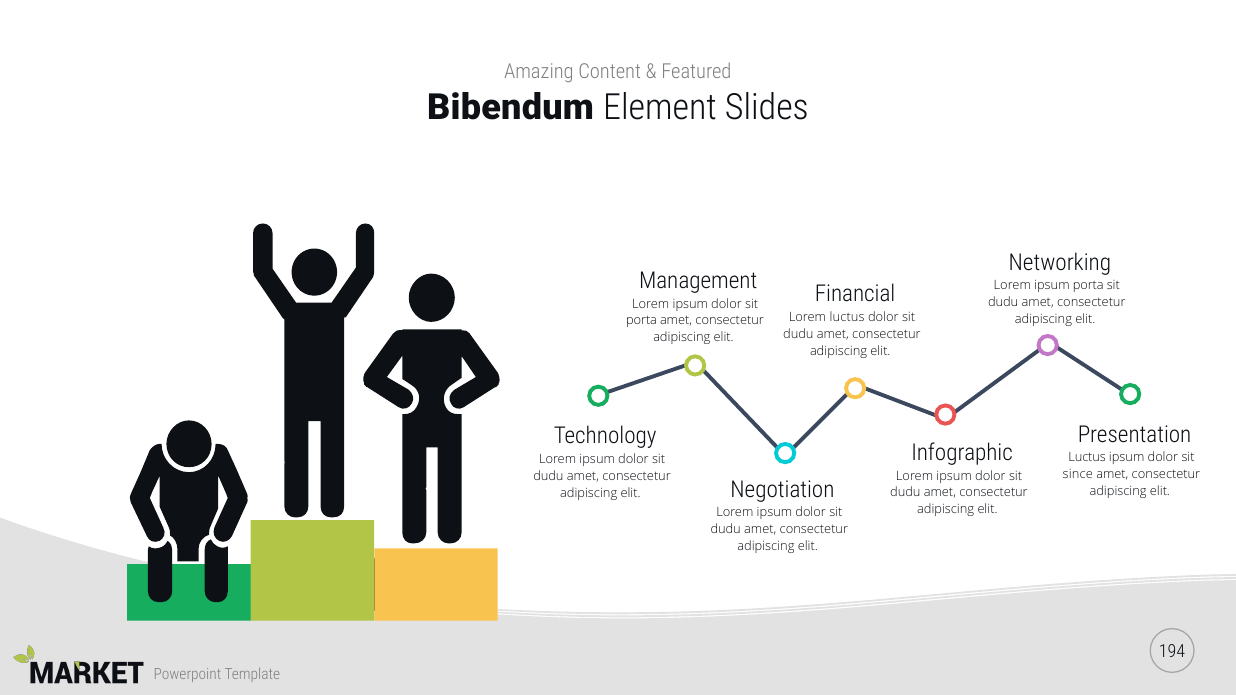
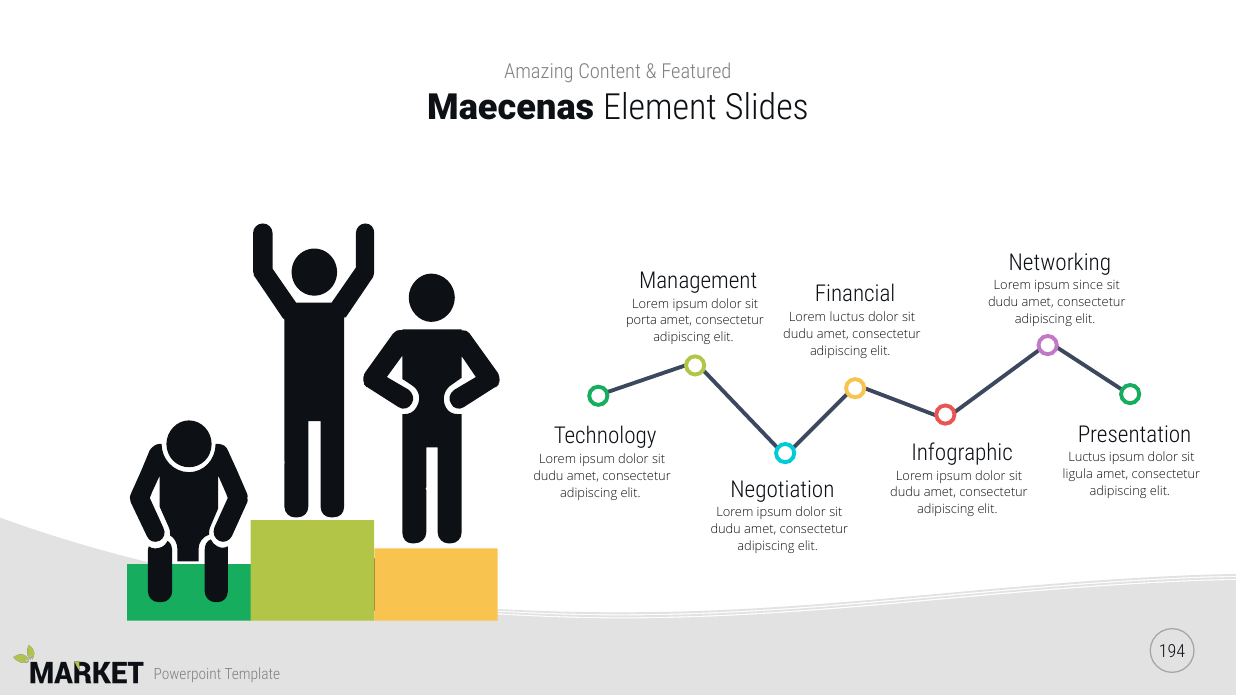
Bibendum: Bibendum -> Maecenas (511, 108)
ipsum porta: porta -> since (1088, 286)
since: since -> ligula (1078, 474)
